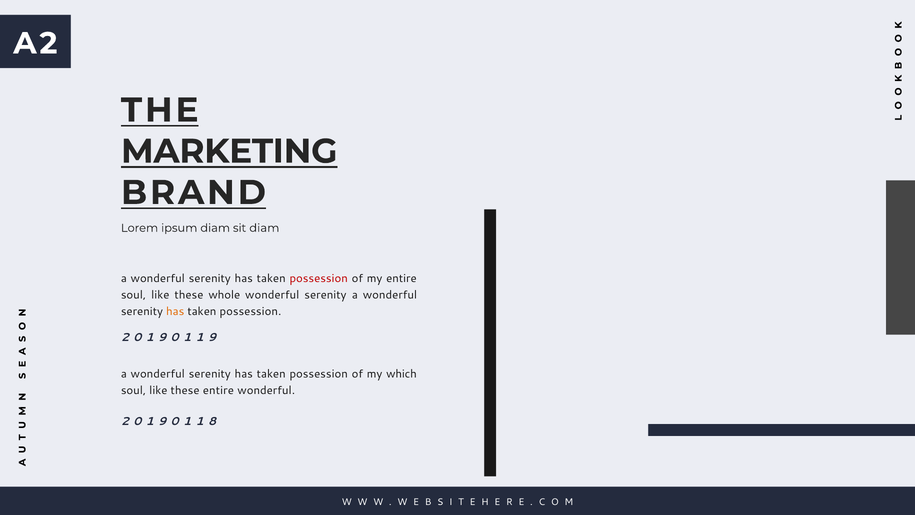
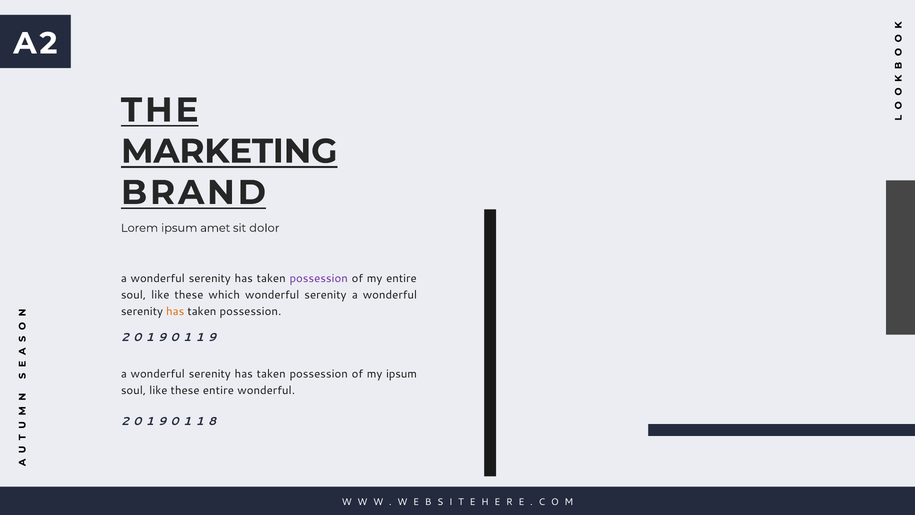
ipsum diam: diam -> amet (215, 228)
sit diam: diam -> dolor (264, 228)
possession colour: red -> purple (319, 278)
whole: whole -> which (224, 295)
my which: which -> ipsum (401, 374)
